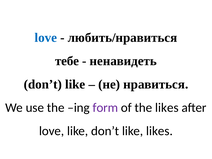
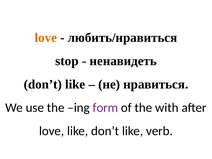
love colour: blue -> orange (46, 38)
тебе: тебе -> stop (67, 61)
the likes: likes -> with (167, 108)
like likes: likes -> verb (159, 131)
